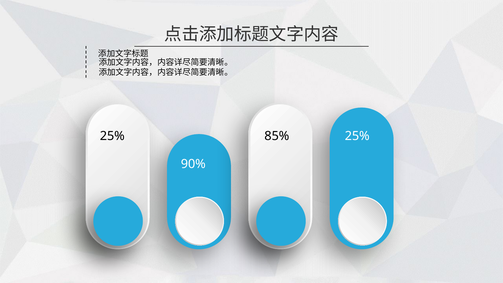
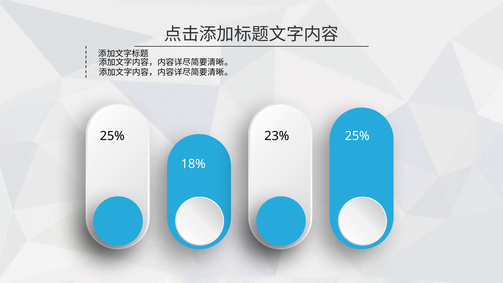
85%: 85% -> 23% (277, 136)
90%: 90% -> 18% (193, 164)
